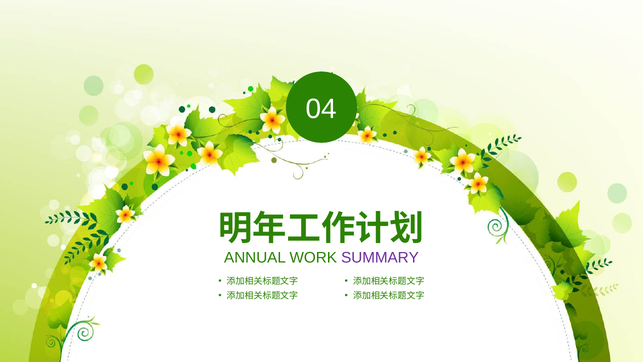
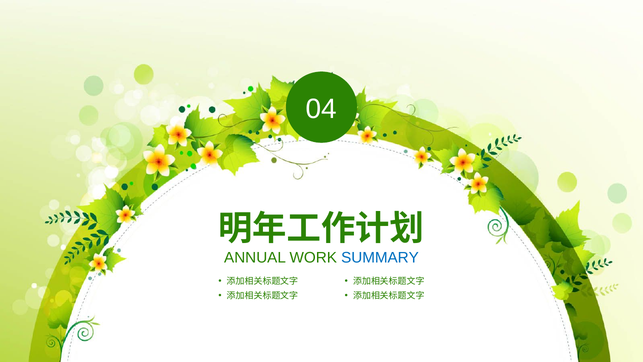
SUMMARY colour: purple -> blue (380, 257)
